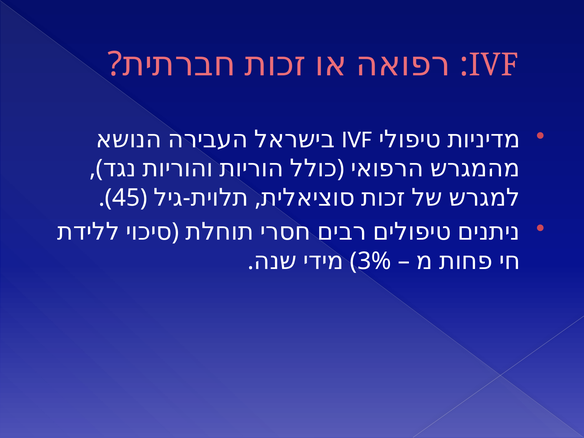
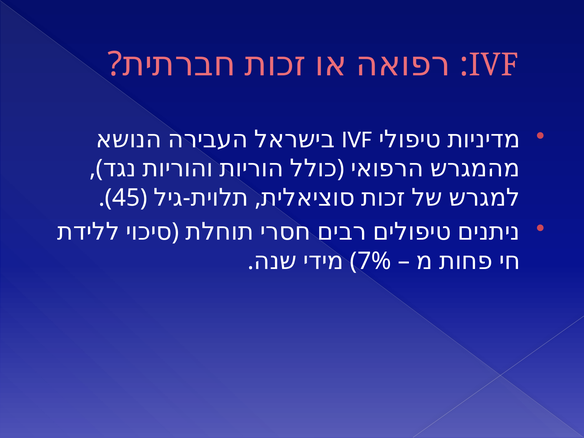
3%: 3% -> 7% (374, 261)
